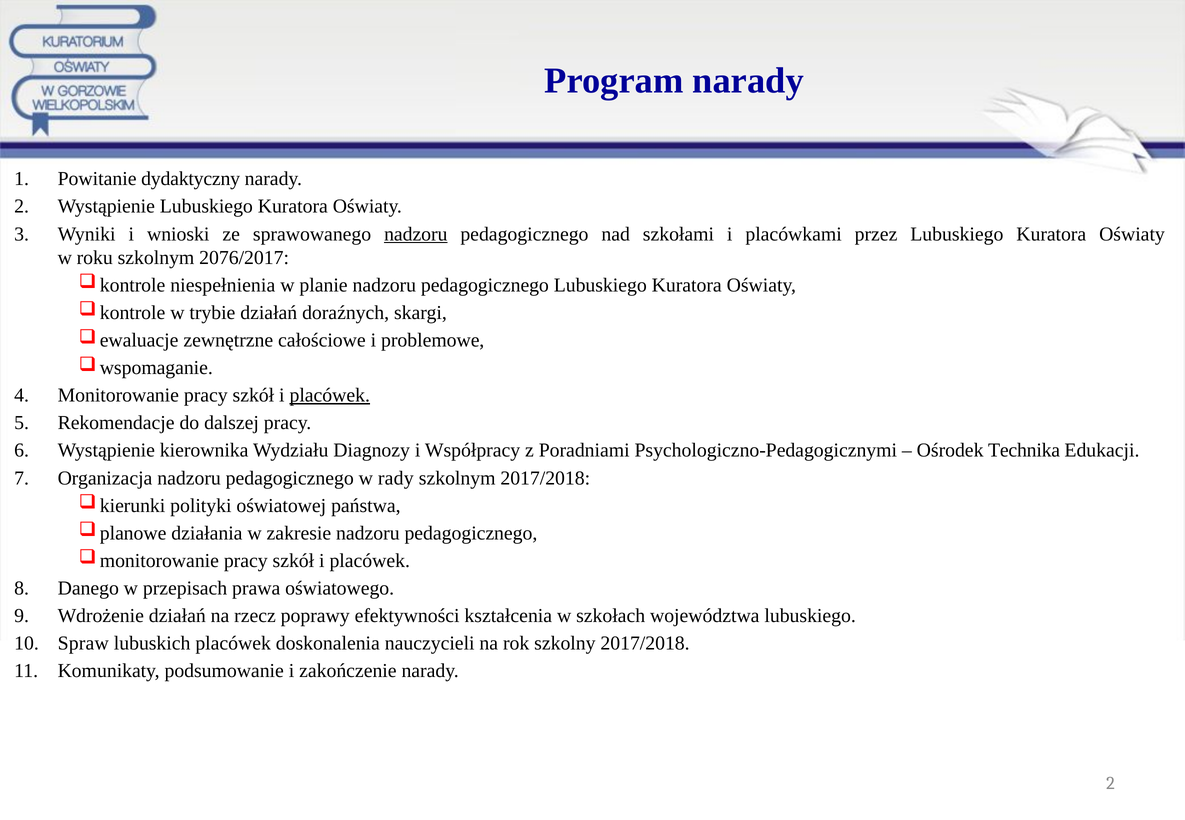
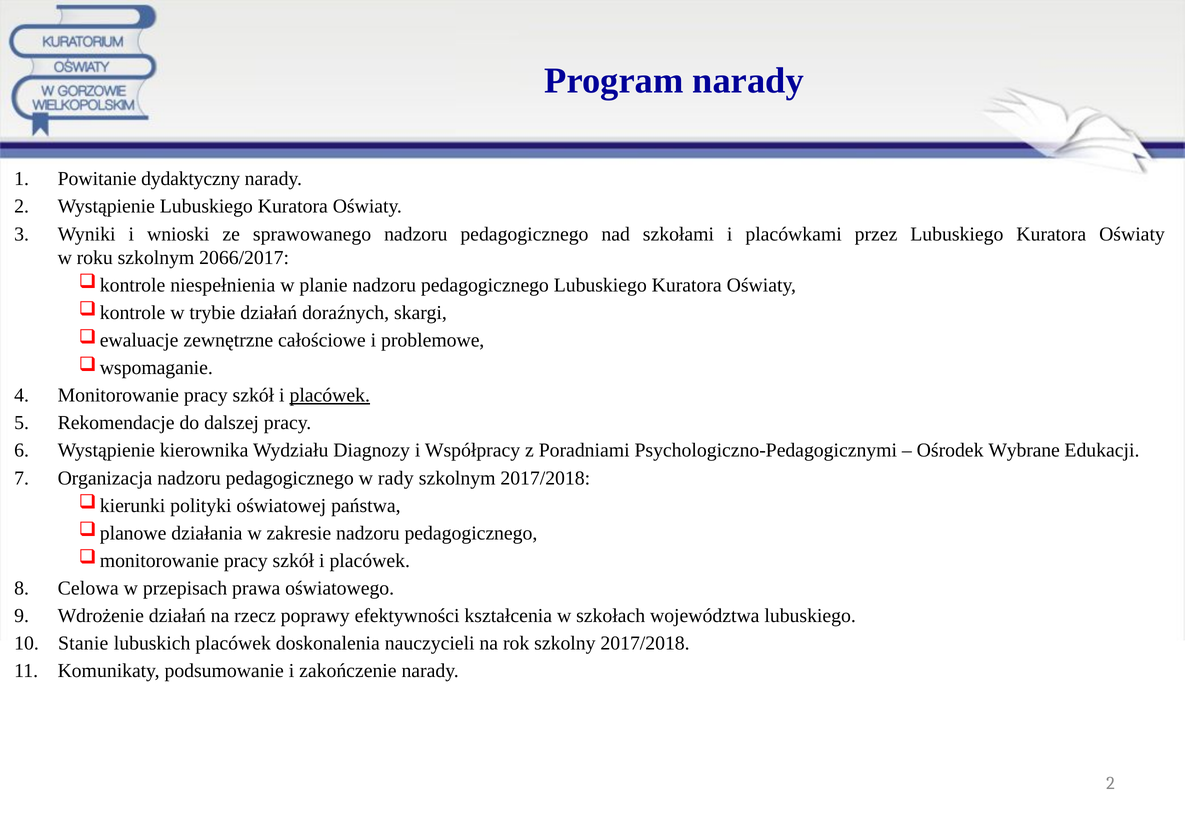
nadzoru underline: present -> none (416, 234)
2076/2017: 2076/2017 -> 2066/2017 (244, 258)
Technika: Technika -> Wybrane (1024, 451)
Danego: Danego -> Celowa (88, 588)
Spraw: Spraw -> Stanie (83, 644)
